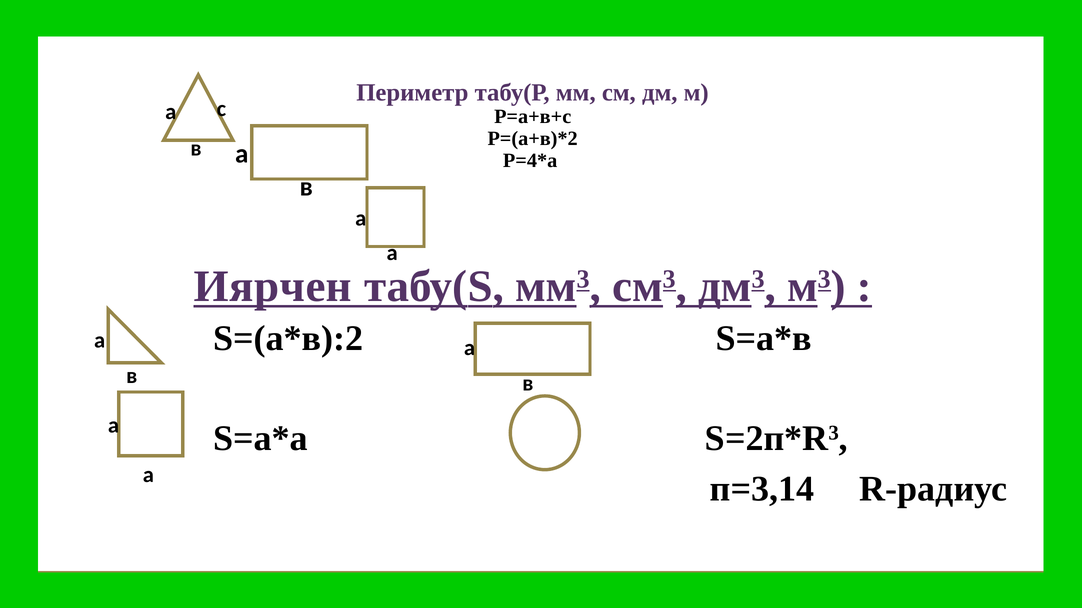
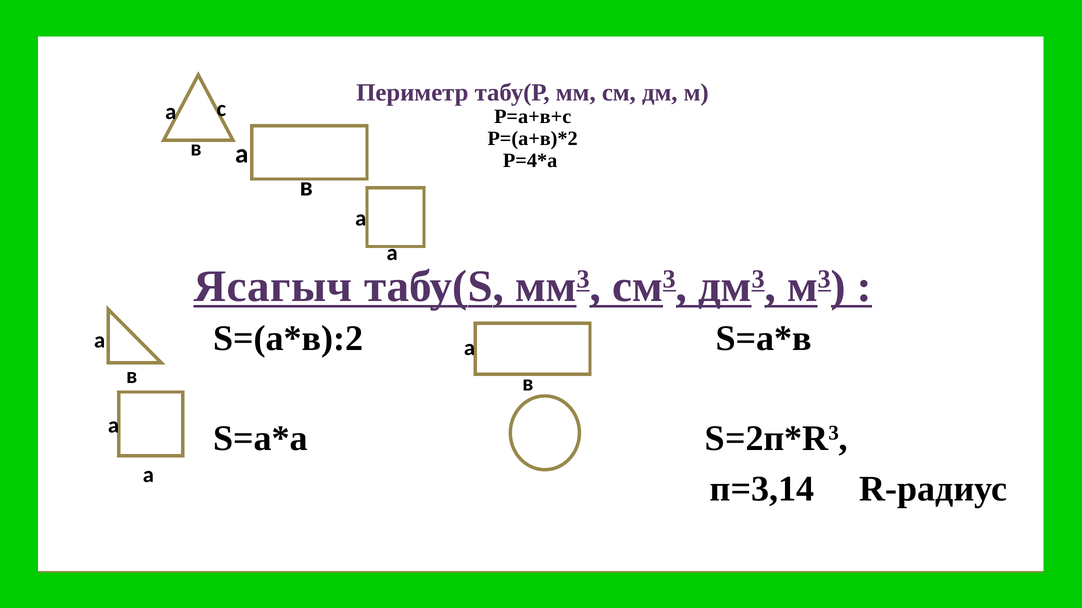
Иярчен: Иярчен -> Ясагыч (273, 287)
